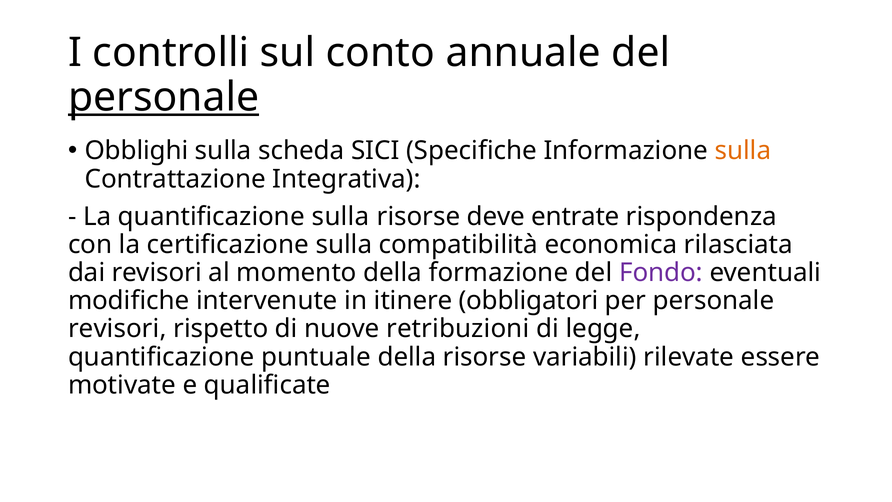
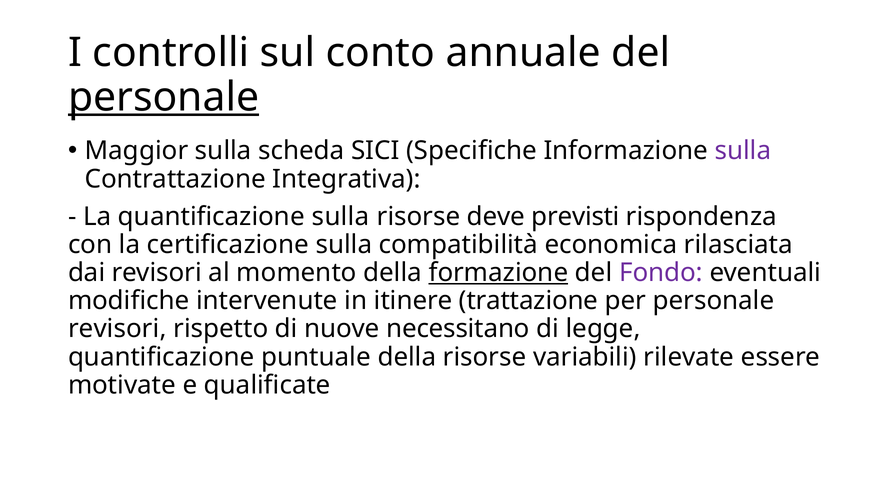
Obblighi: Obblighi -> Maggior (137, 151)
sulla colour: orange -> purple (743, 151)
entrate: entrate -> previsti (575, 216)
formazione underline: none -> present (498, 273)
obbligatori: obbligatori -> trattazione (529, 301)
retribuzioni: retribuzioni -> necessitano (458, 329)
